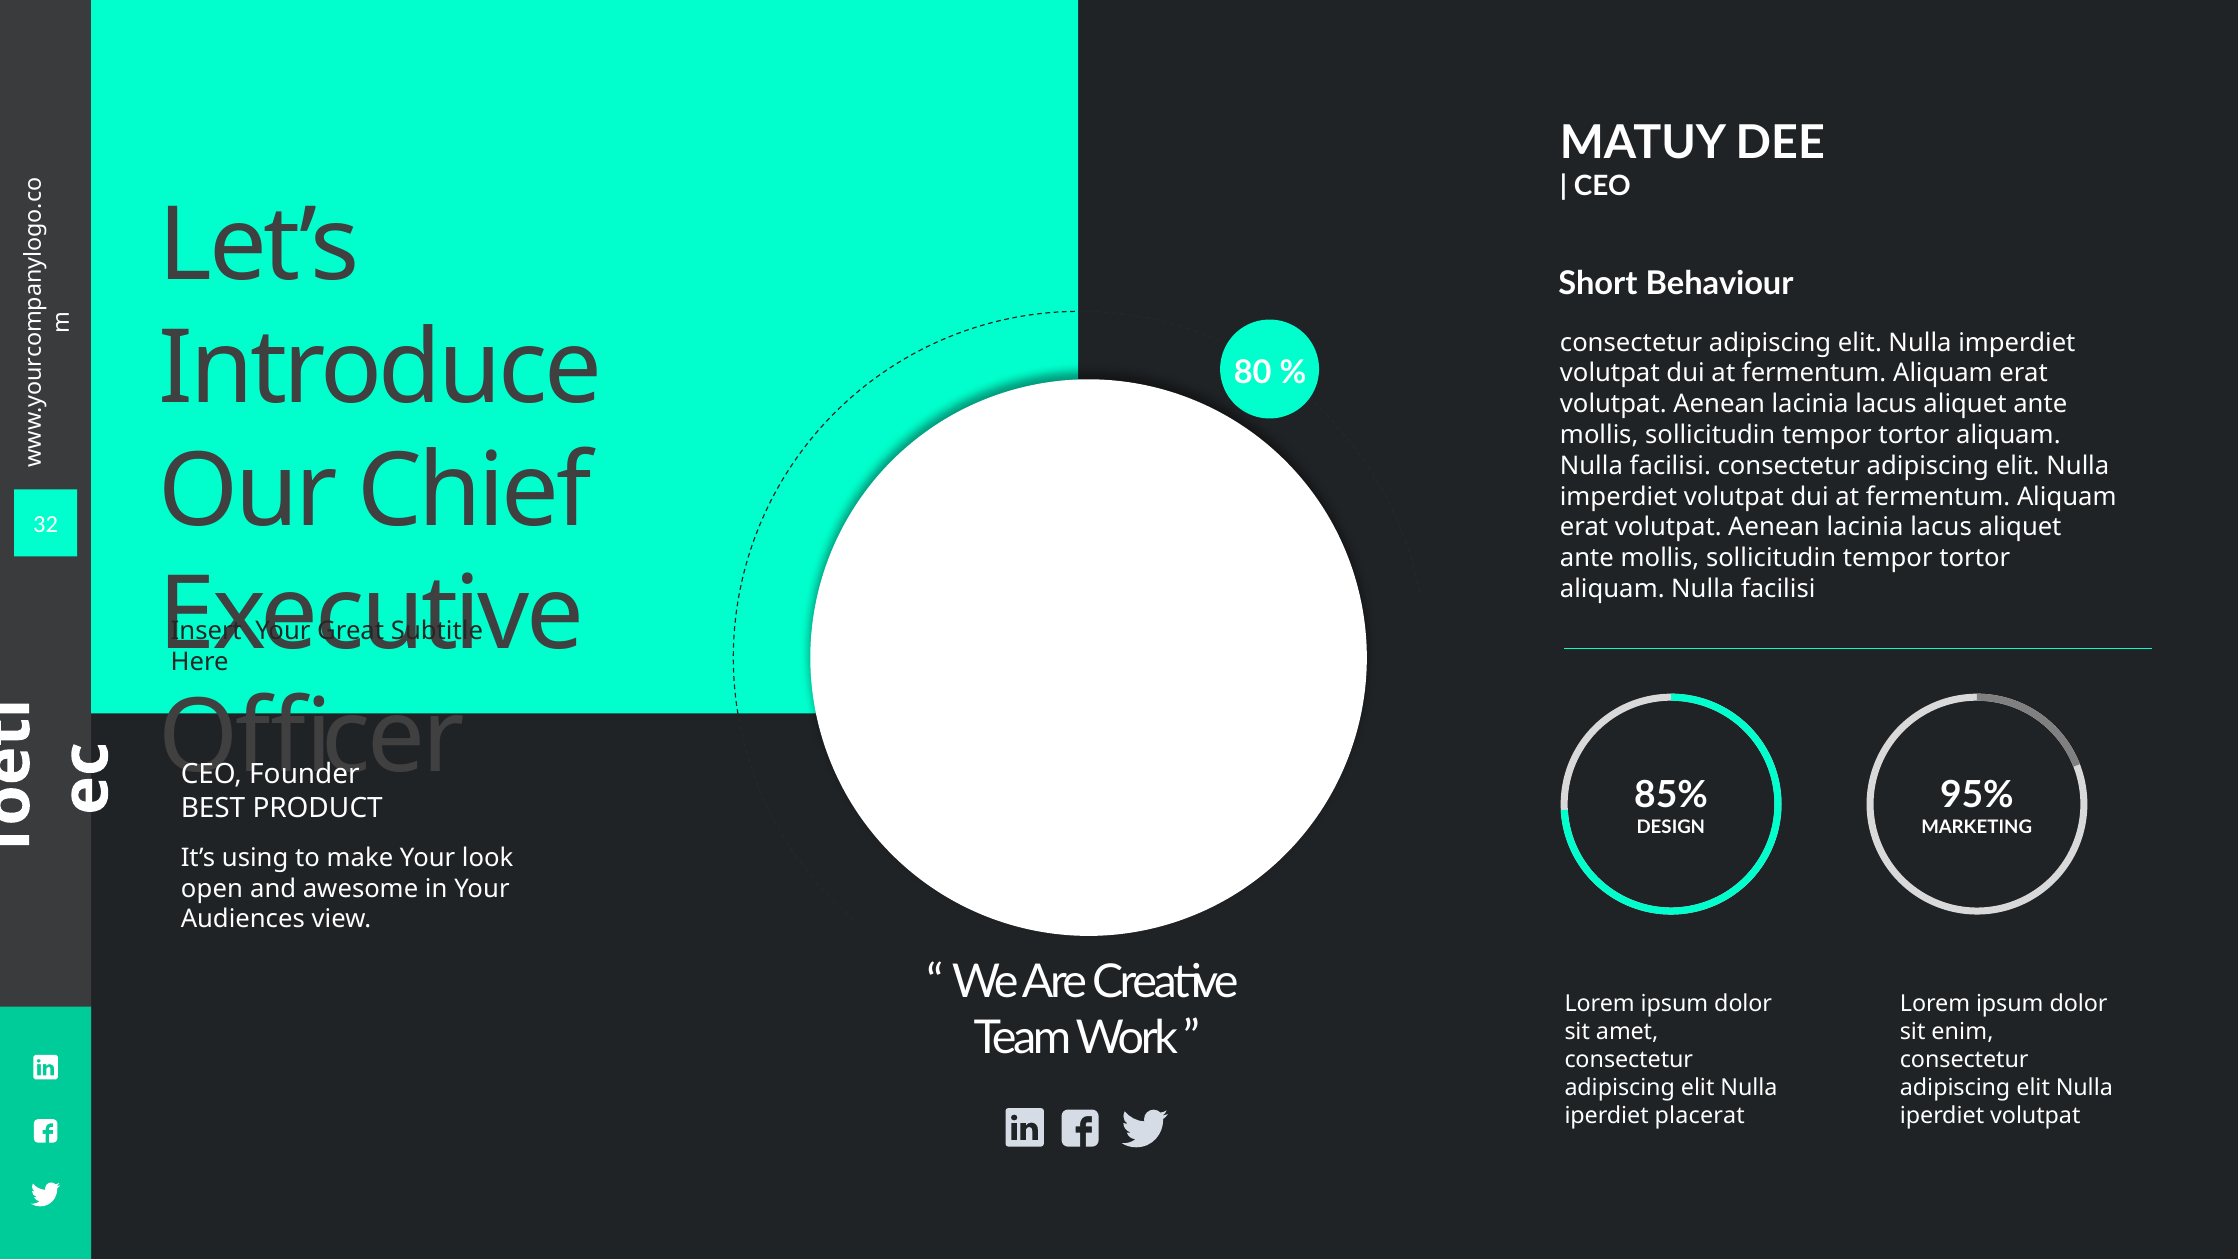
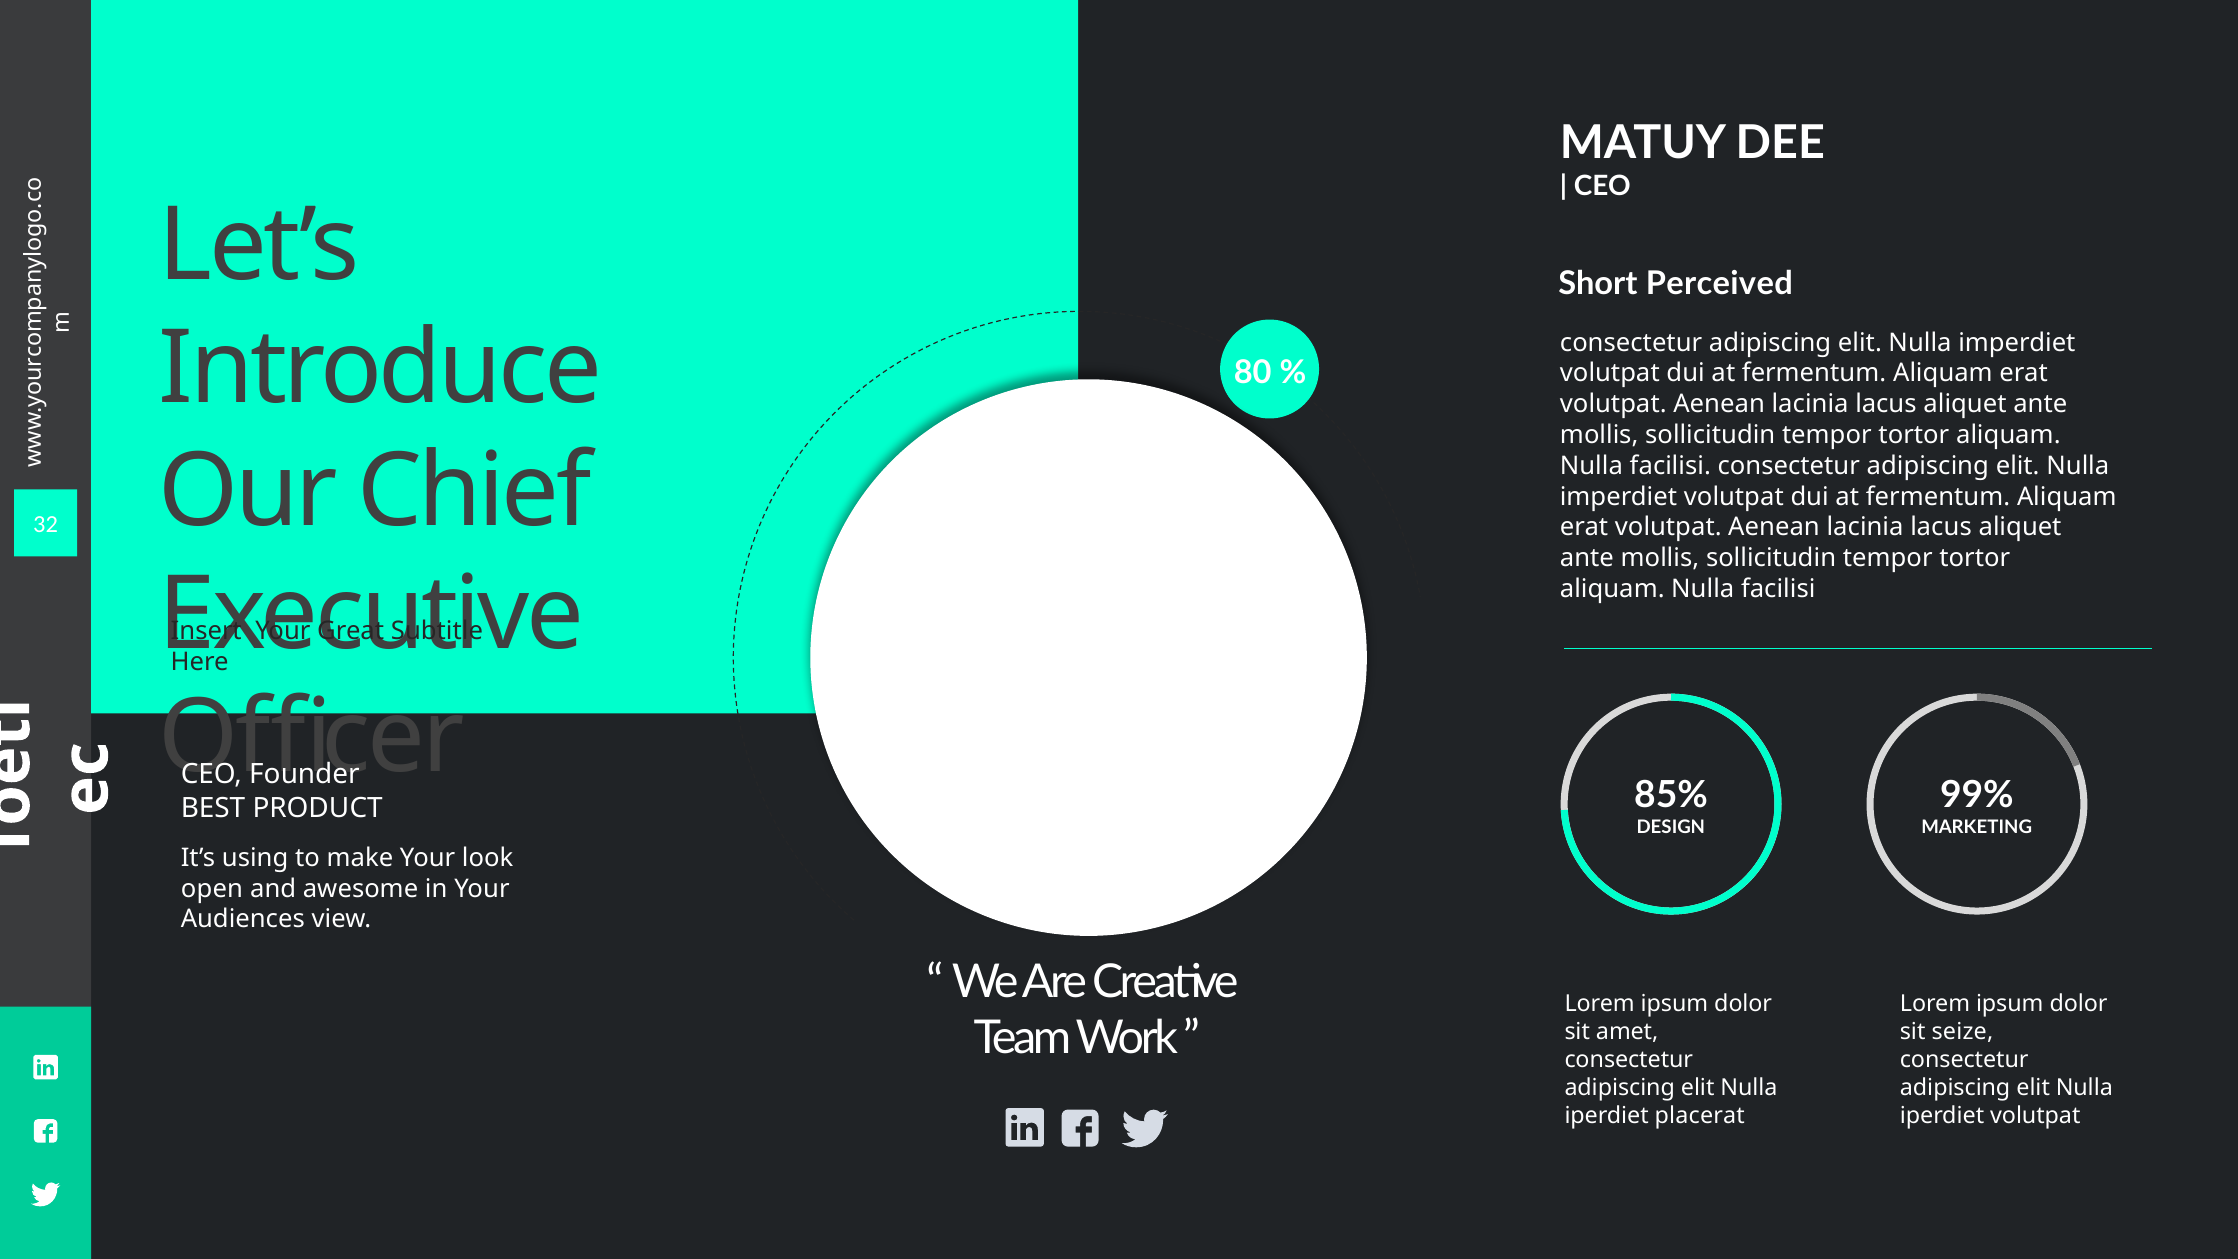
Behaviour: Behaviour -> Perceived (1719, 284)
95%: 95% -> 99% (1977, 795)
enim: enim -> seize (1962, 1031)
